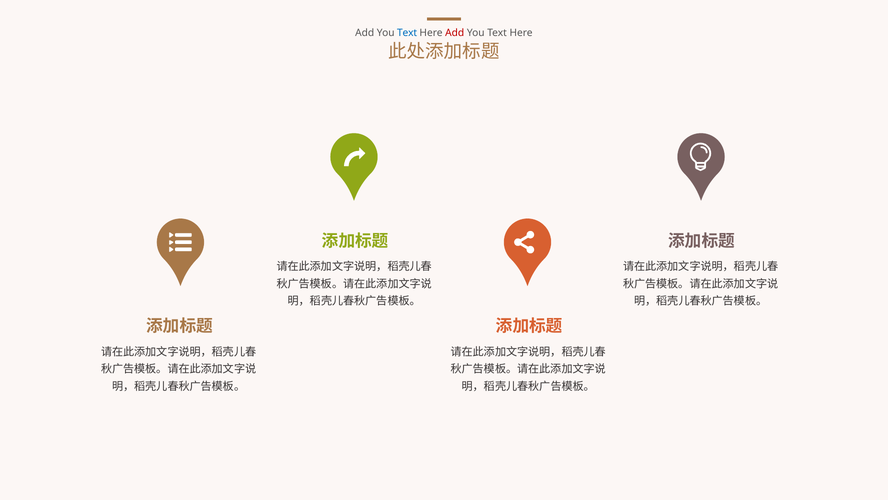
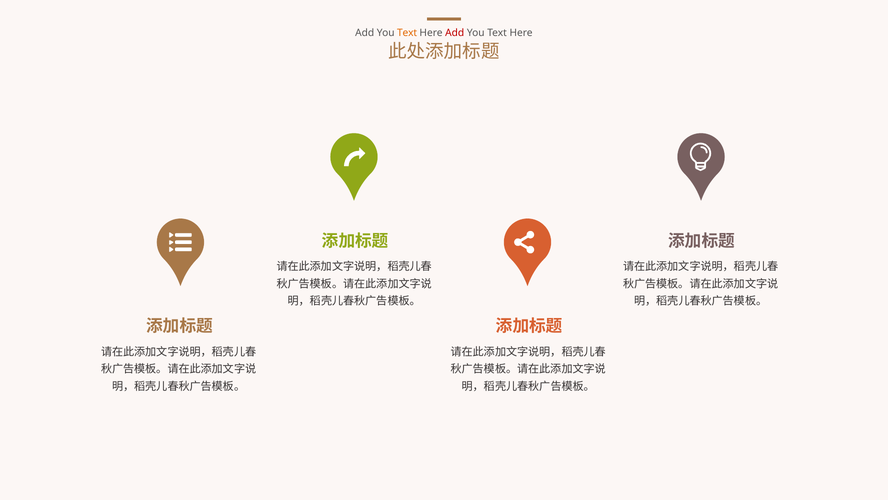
Text colour: blue -> orange (407, 33)
